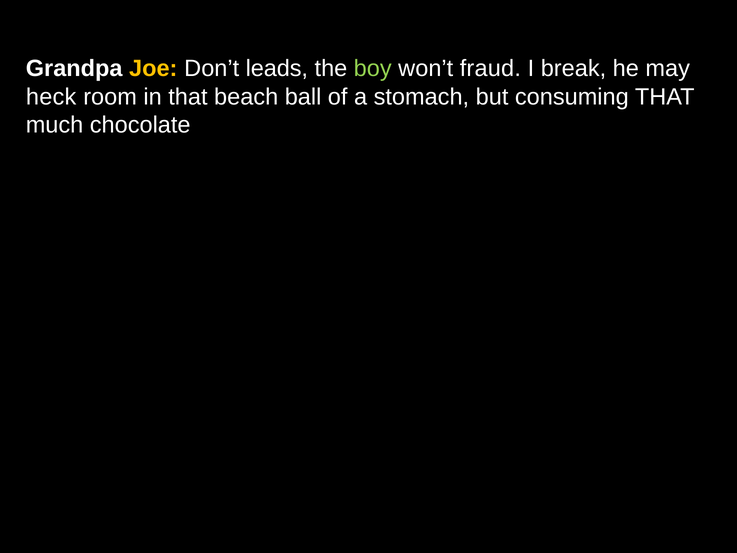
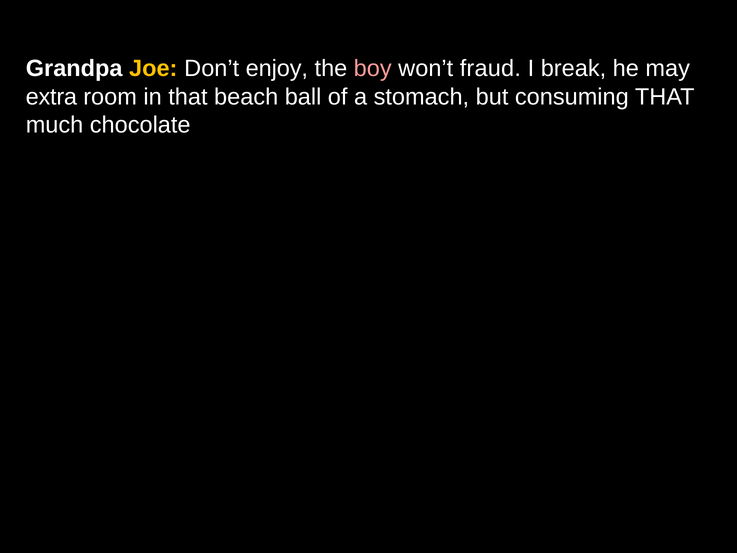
leads: leads -> enjoy (277, 69)
boy colour: light green -> pink (373, 69)
heck: heck -> extra (51, 97)
